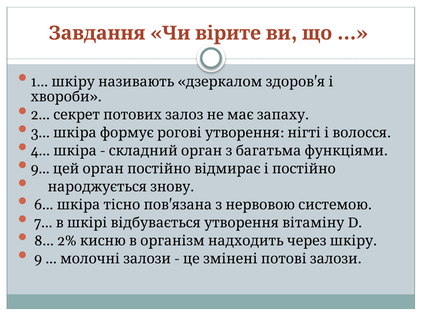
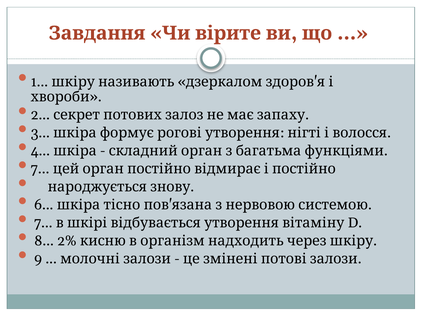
9: 9 -> 7 (40, 169)
